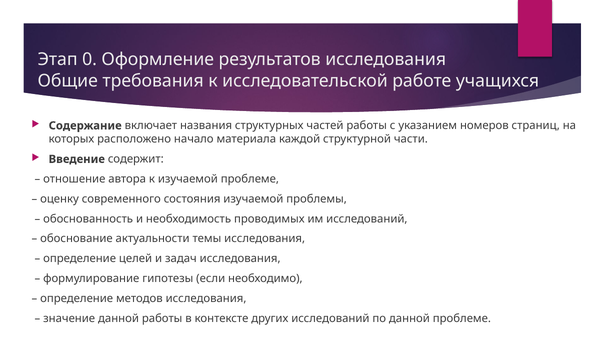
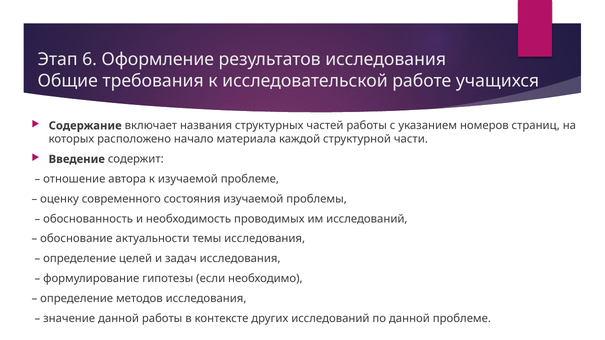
0: 0 -> 6 (90, 60)
